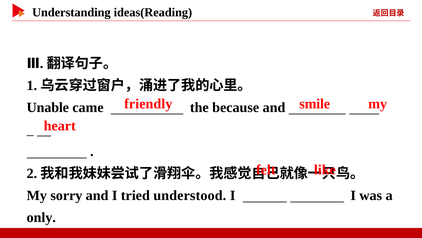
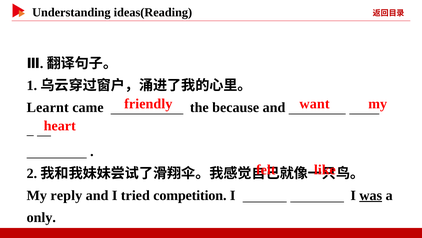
smile: smile -> want (315, 104)
Unable: Unable -> Learnt (48, 107)
sorry: sorry -> reply (66, 195)
understood: understood -> competition (190, 195)
was underline: none -> present (371, 195)
